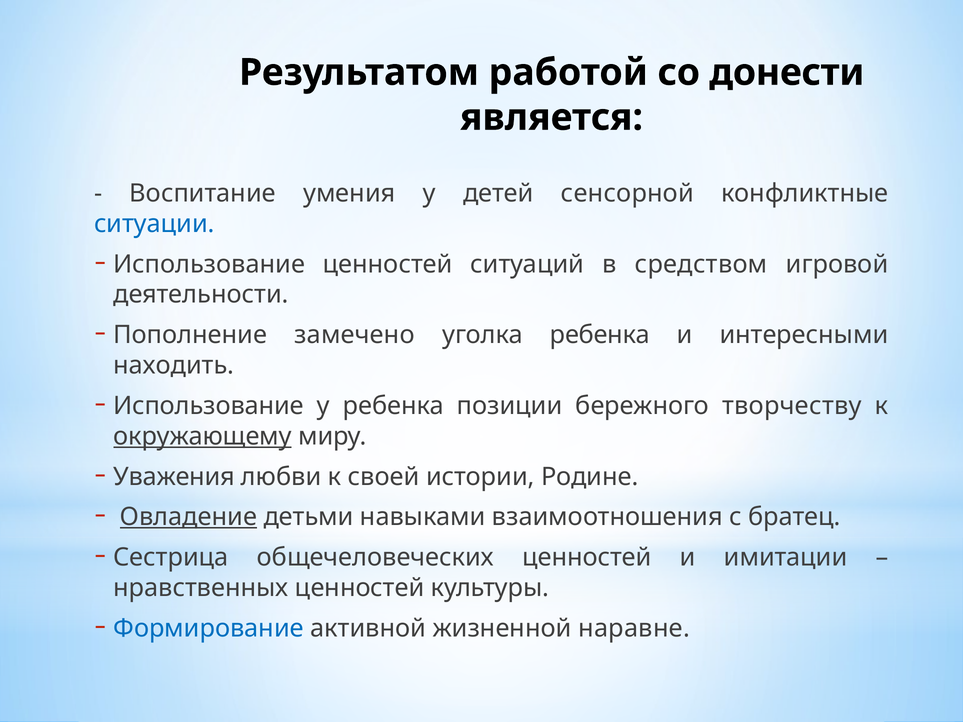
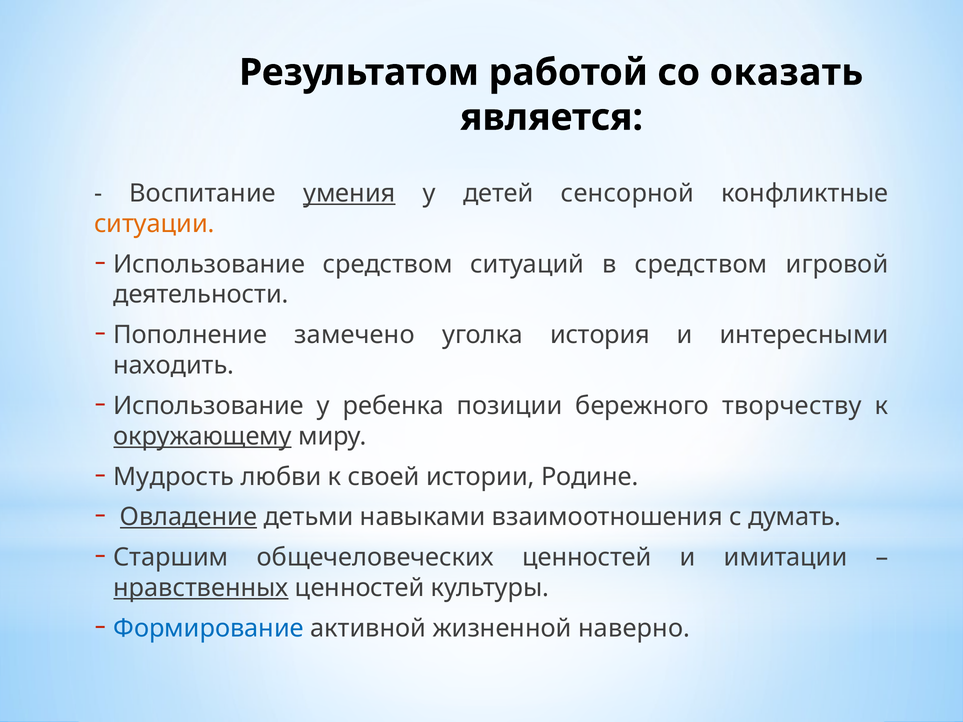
донести: донести -> оказать (787, 73)
умения underline: none -> present (349, 193)
ситуации colour: blue -> orange (154, 224)
Использование ценностей: ценностей -> средством (388, 264)
уголка ребенка: ребенка -> история (600, 335)
Уважения: Уважения -> Мудрость (174, 477)
братец: братец -> думать (795, 517)
Сестрица: Сестрица -> Старшим (171, 558)
нравственных underline: none -> present (201, 588)
наравне: наравне -> наверно (634, 628)
